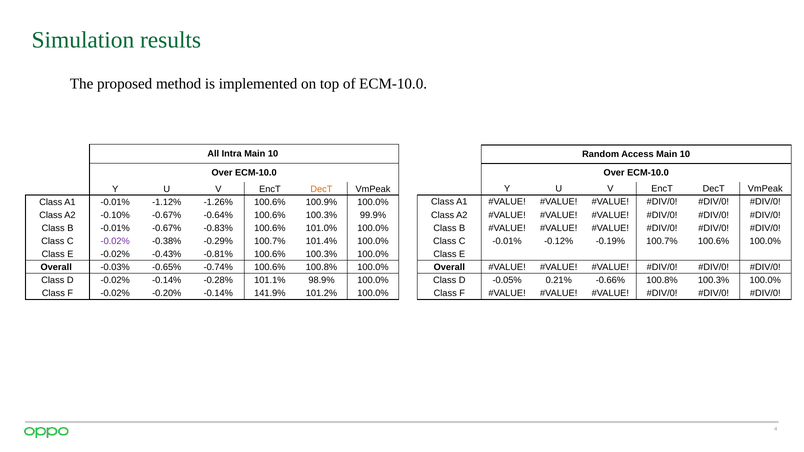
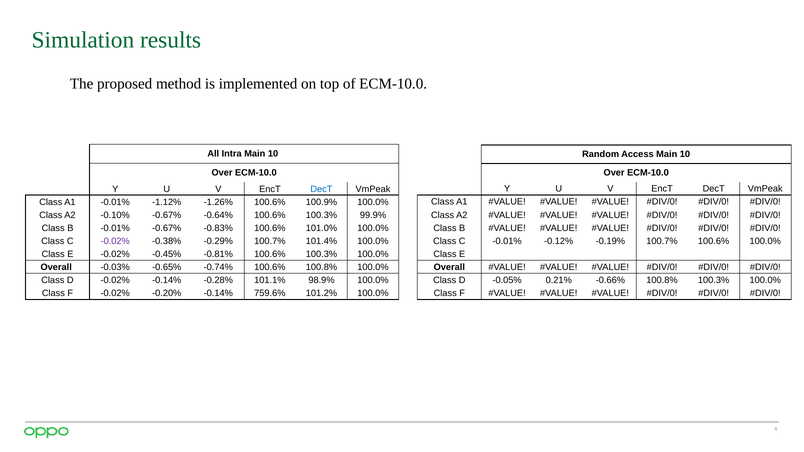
DecT colour: orange -> blue (321, 189)
-0.43%: -0.43% -> -0.45% (167, 254)
141.9%: 141.9% -> 759.6% (270, 294)
